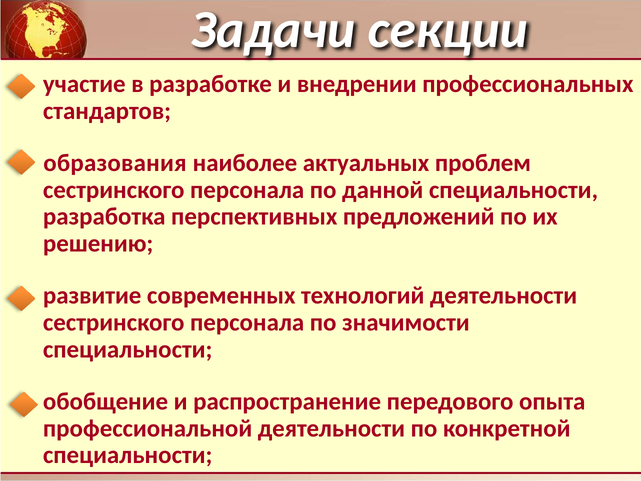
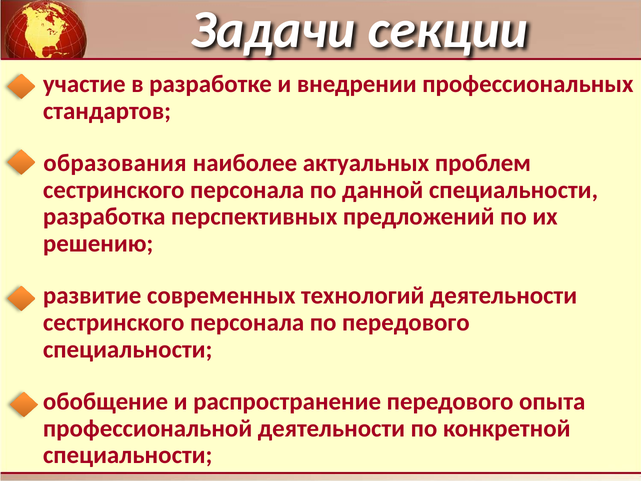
по значимости: значимости -> передового (406, 322)
